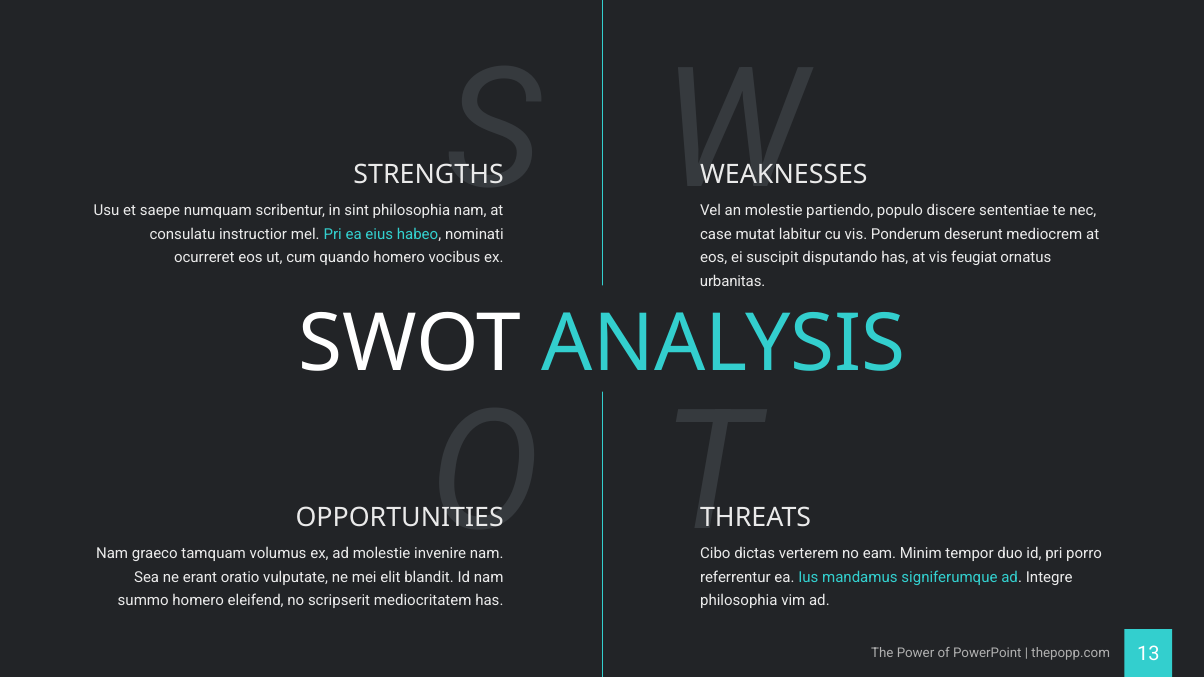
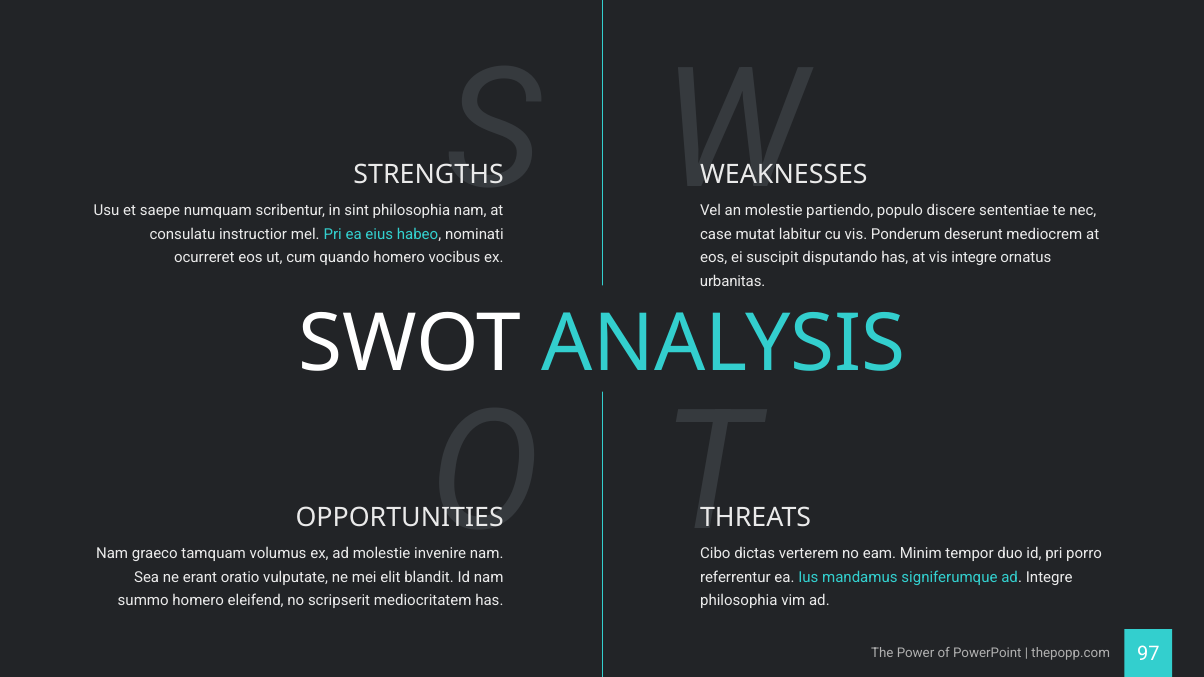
vis feugiat: feugiat -> integre (974, 258)
13: 13 -> 97 (1148, 654)
